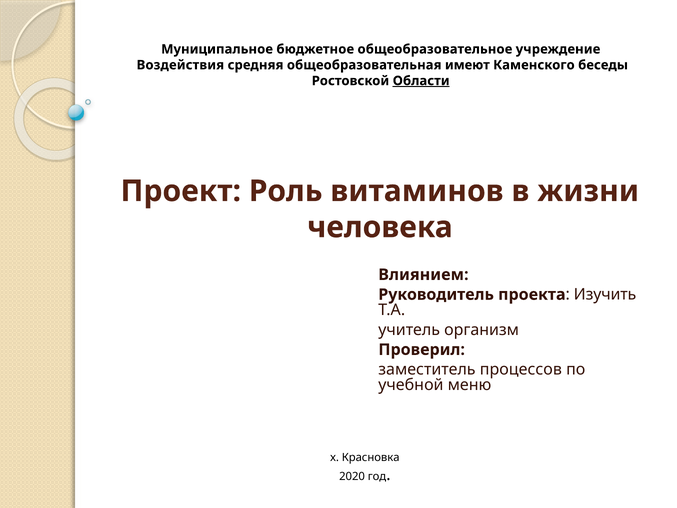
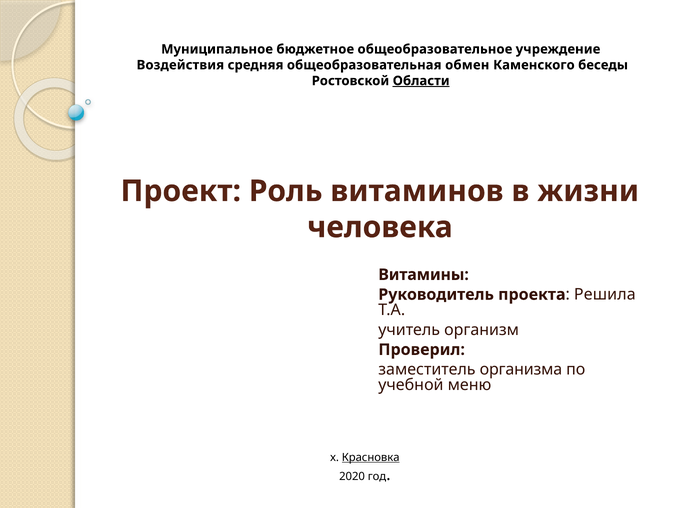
имеют: имеют -> обмен (467, 65)
Влиянием: Влиянием -> Витамины (424, 275)
Изучить: Изучить -> Решила (605, 294)
процессов: процессов -> организма (521, 369)
Красновка underline: none -> present (371, 457)
